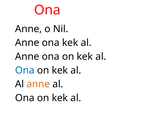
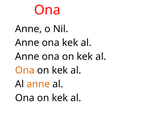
Ona colour: blue -> orange (25, 71)
